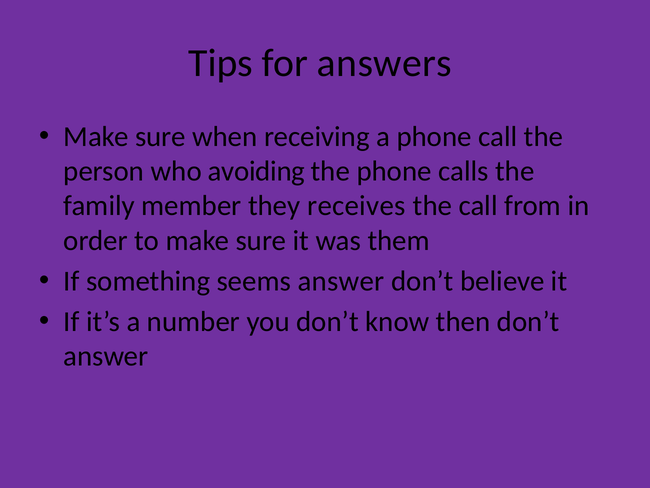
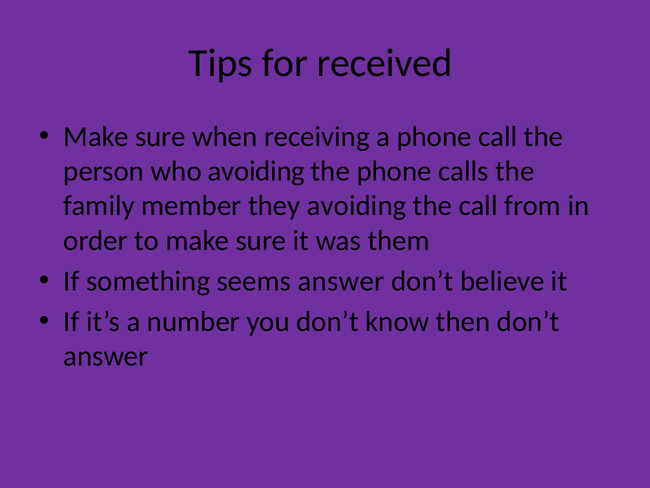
answers: answers -> received (385, 63)
they receives: receives -> avoiding (357, 206)
